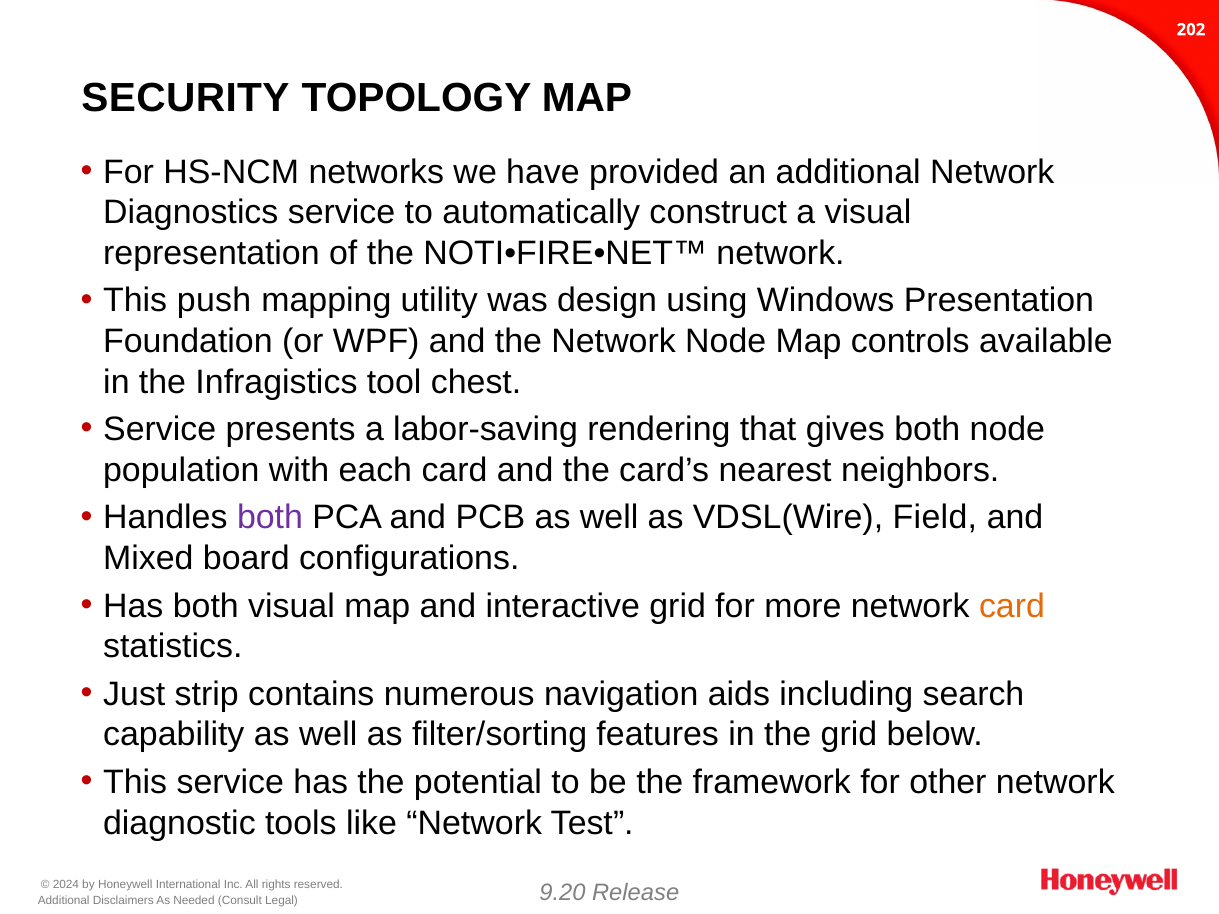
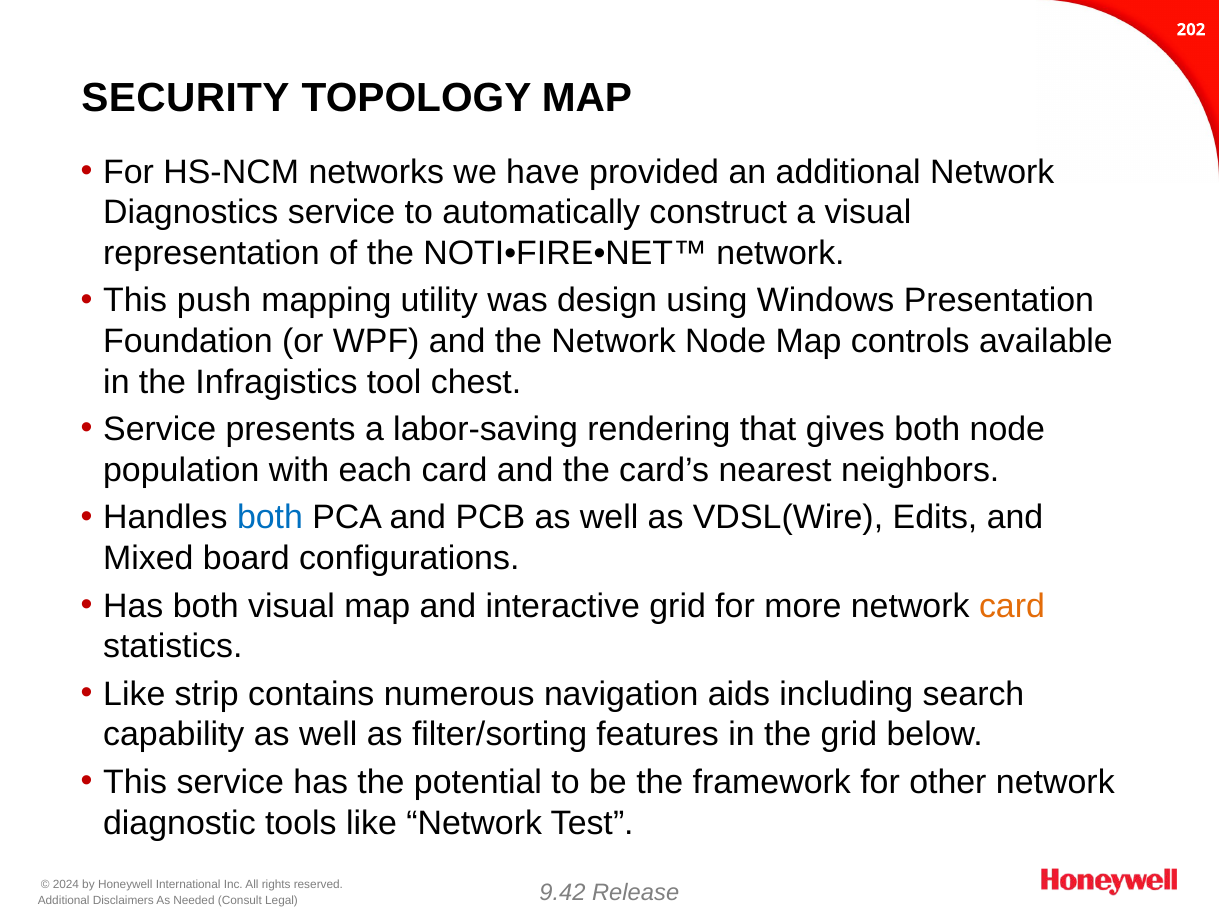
both colour: purple -> blue (270, 518)
Field: Field -> Edits (935, 518)
Just: Just -> Like (134, 694)
9.20: 9.20 -> 9.42 (562, 893)
